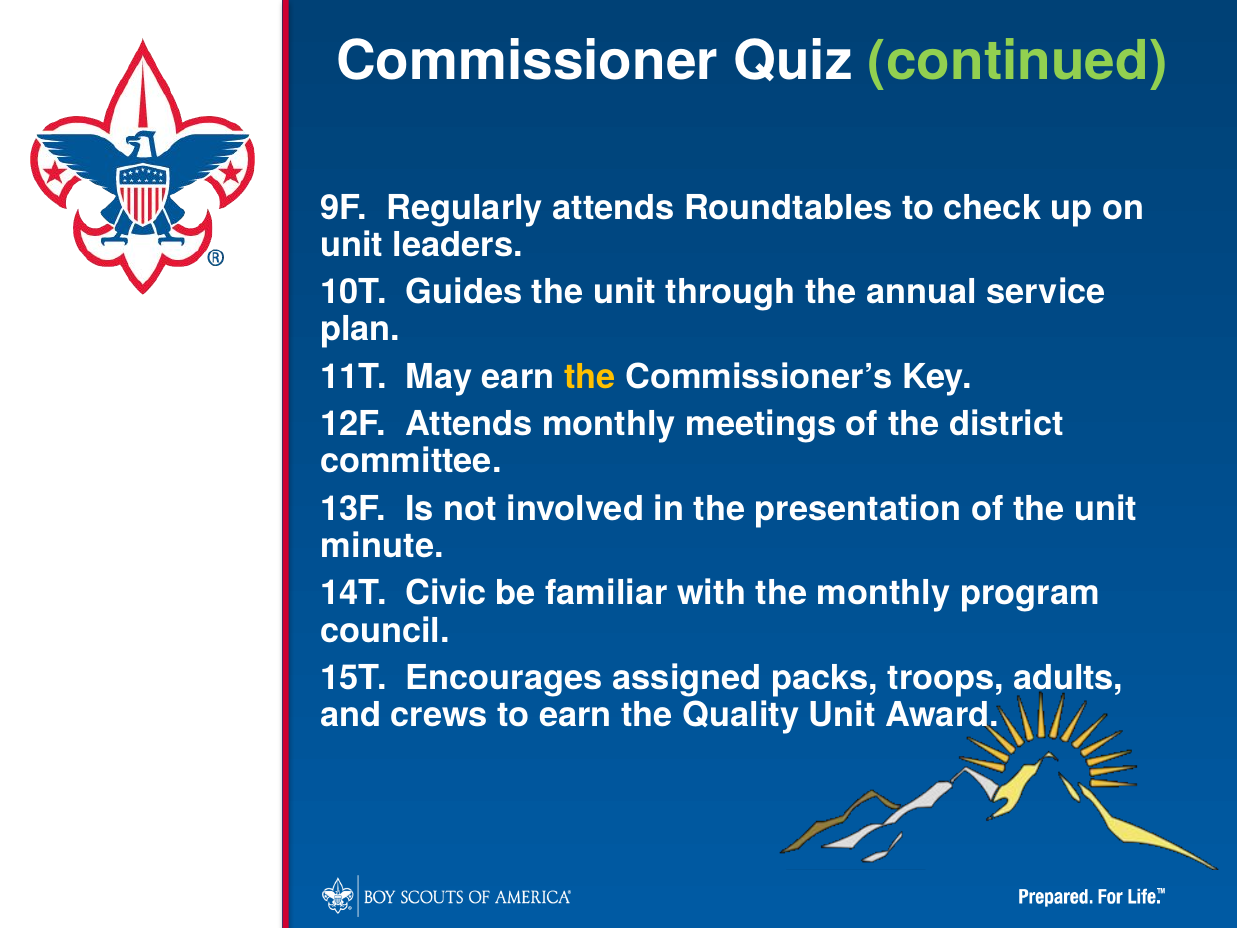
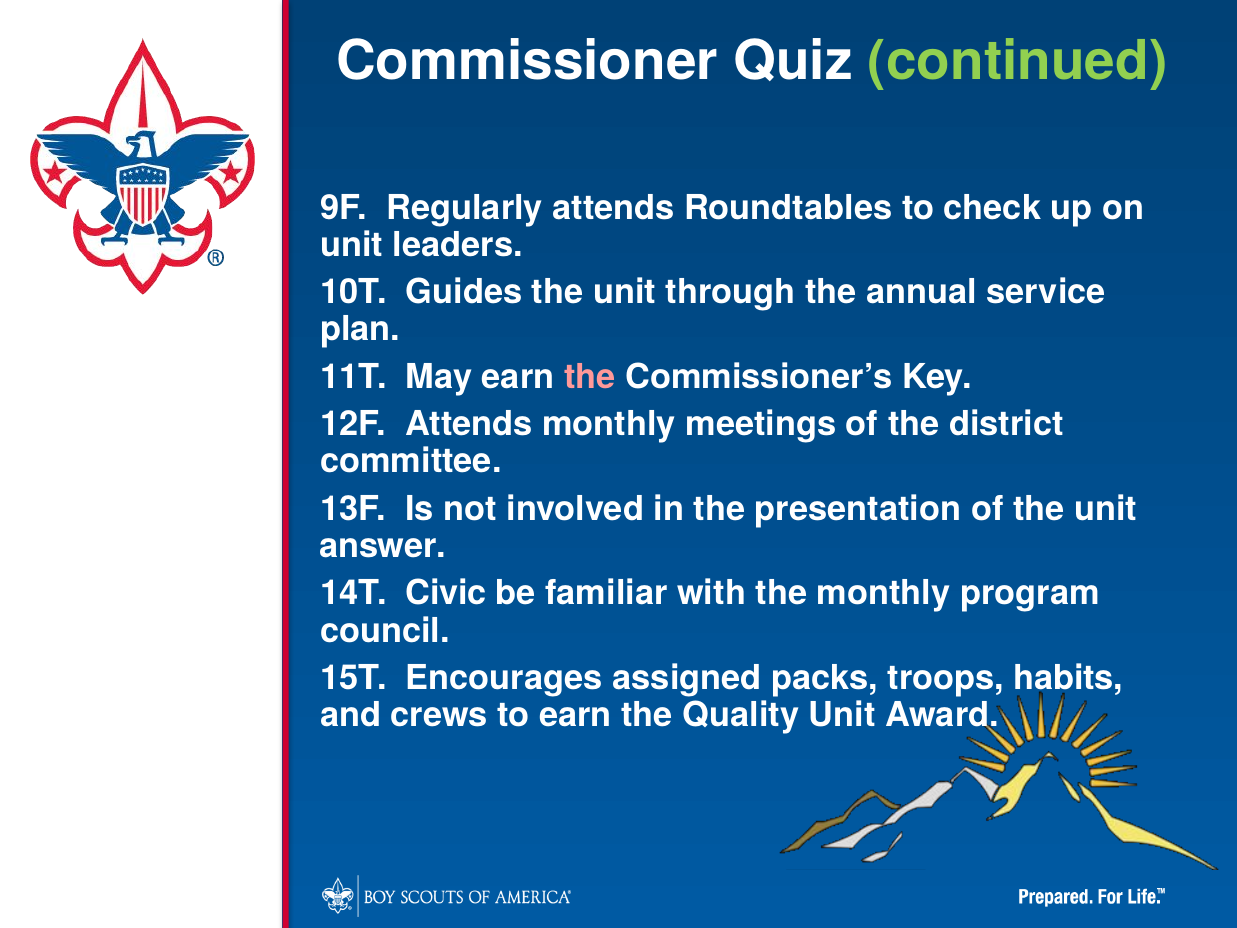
the colour: yellow -> pink (590, 377)
minute: minute -> answer (383, 546)
adults: adults -> habits (1068, 678)
